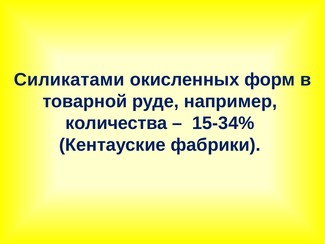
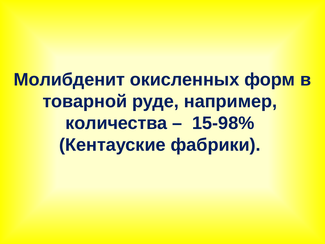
Силикатами: Силикатами -> Молибденит (69, 80)
15-34%: 15-34% -> 15-98% (223, 123)
